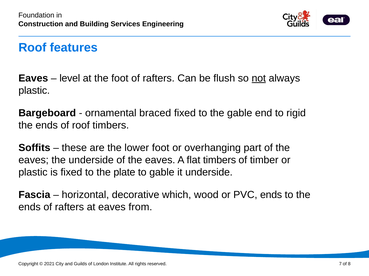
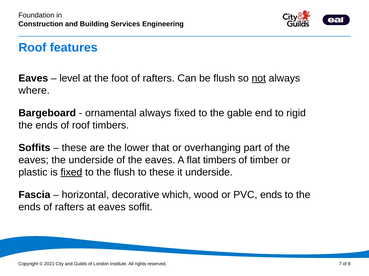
plastic: plastic -> where (34, 91)
ornamental braced: braced -> always (155, 113)
lower foot: foot -> that (161, 148)
fixed underline: none -> present (71, 173)
the plate: plate -> flush (124, 173)
to gable: gable -> these (162, 173)
from: from -> soffit (140, 208)
